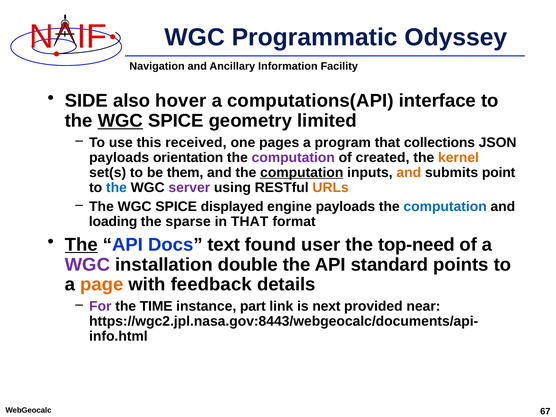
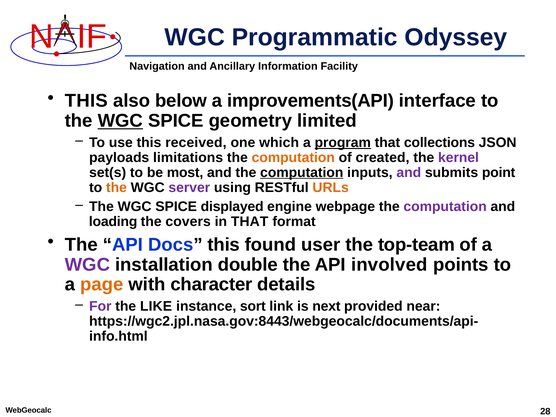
SIDE: SIDE -> THIS (86, 101)
hover: hover -> below (181, 101)
computations(API: computations(API -> improvements(API (311, 101)
pages: pages -> which (279, 143)
program underline: none -> present (343, 143)
orientation: orientation -> limitations (188, 158)
computation colour: purple -> orange (293, 158)
kernel colour: orange -> purple (458, 158)
them: them -> most (185, 173)
and colour: orange -> purple (409, 173)
the colour: blue -> orange (116, 188)
engine payloads: payloads -> webpage (345, 207)
computation colour: blue -> purple (445, 207)
sparse: sparse -> covers (188, 222)
The underline: present -> none (81, 245)
Docs text: text -> this (224, 245)
top-need: top-need -> top-team (416, 245)
standard: standard -> involved (389, 265)
feedback: feedback -> character (211, 285)
TIME: TIME -> LIKE (156, 306)
part: part -> sort (253, 306)
67: 67 -> 28 (545, 412)
